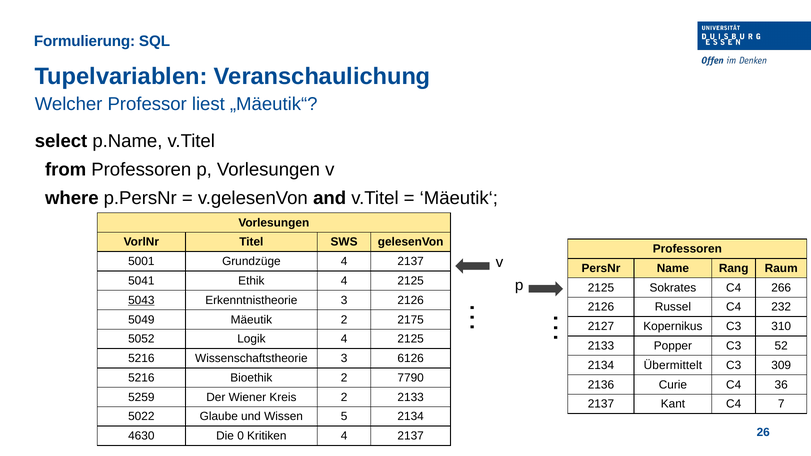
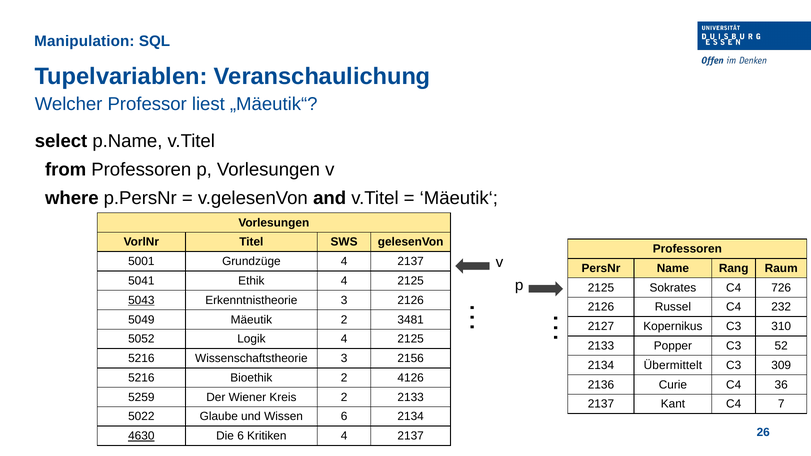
Formulierung: Formulierung -> Manipulation (84, 41)
266: 266 -> 726 (781, 288)
2175: 2175 -> 3481 (411, 320)
6126: 6126 -> 2156 (411, 359)
7790: 7790 -> 4126 (411, 378)
Wissen 5: 5 -> 6 (344, 417)
4630 underline: none -> present (141, 436)
Die 0: 0 -> 6 (241, 436)
